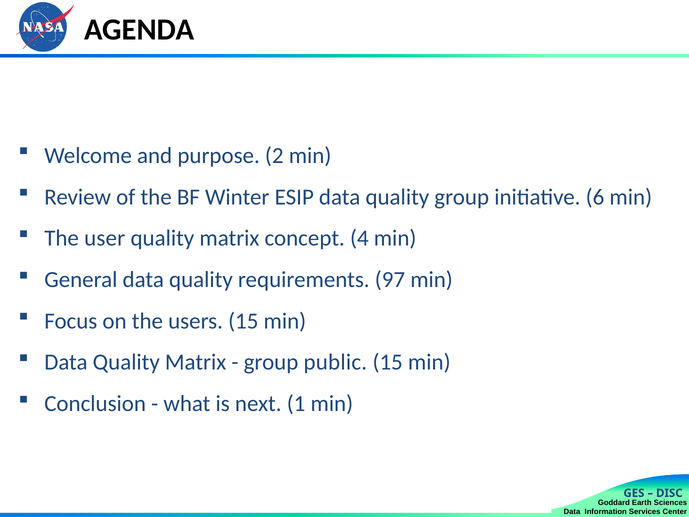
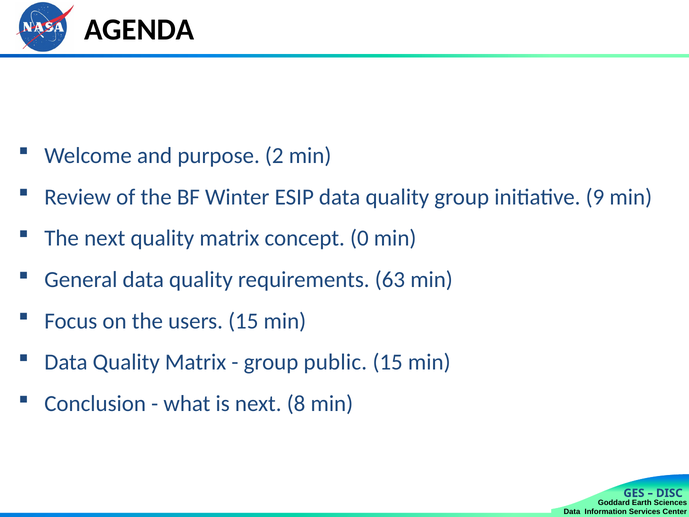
6: 6 -> 9 (595, 197)
The user: user -> next (105, 238)
4: 4 -> 0 (359, 238)
97: 97 -> 63 (390, 280)
1: 1 -> 8 (296, 404)
